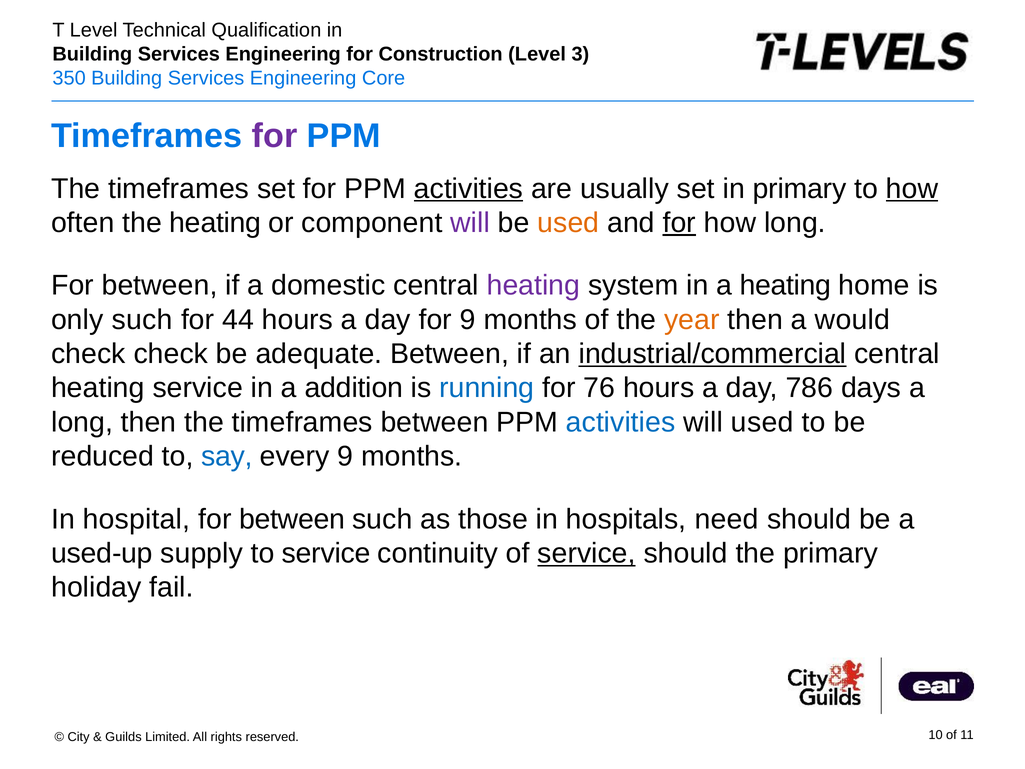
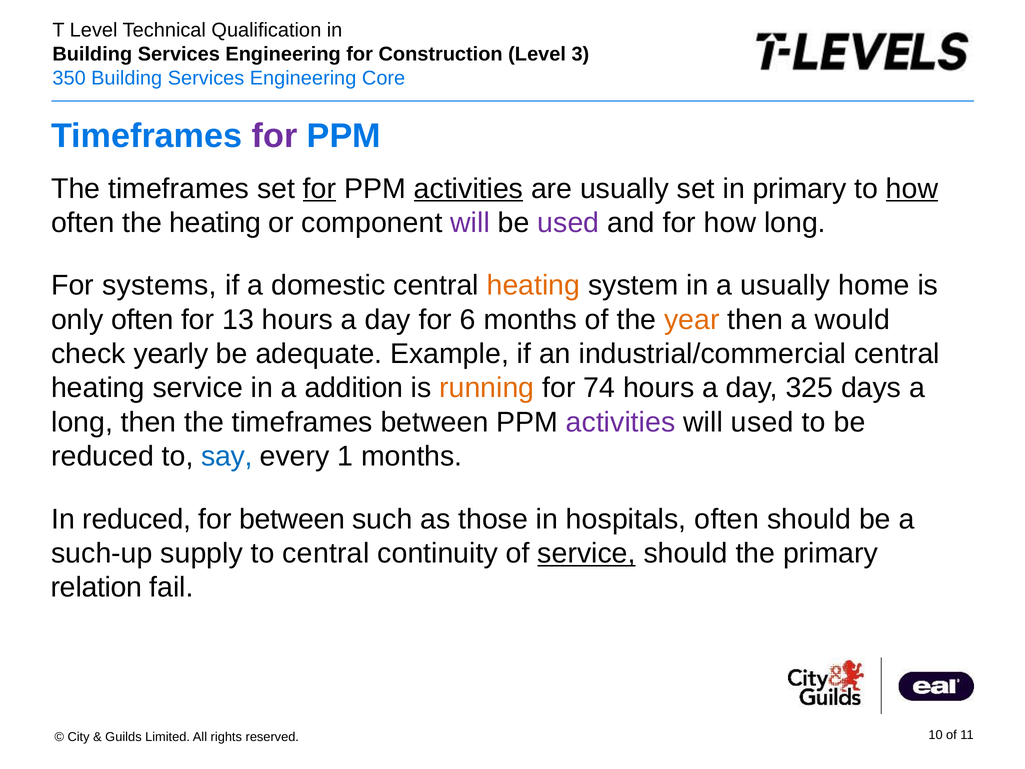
for underline: none -> present (320, 189)
used colour: orange -> purple (568, 223)
for underline: present -> none (679, 223)
between: between -> systems (159, 285)
heating colour: purple -> orange (533, 285)
a heating: heating -> usually (785, 285)
only such: such -> often (142, 320)
44: 44 -> 13 (238, 320)
for 9: 9 -> 6 (468, 320)
check check: check -> yearly (171, 354)
adequate Between: Between -> Example (450, 354)
industrial/commercial underline: present -> none (712, 354)
running colour: blue -> orange (487, 388)
76: 76 -> 74 (599, 388)
786: 786 -> 325 (809, 388)
activities colour: blue -> purple (621, 422)
every 9: 9 -> 1 (345, 456)
In hospital: hospital -> reduced (137, 519)
hospitals need: need -> often (727, 519)
used-up: used-up -> such-up (102, 553)
to service: service -> central (326, 553)
holiday: holiday -> relation (96, 587)
